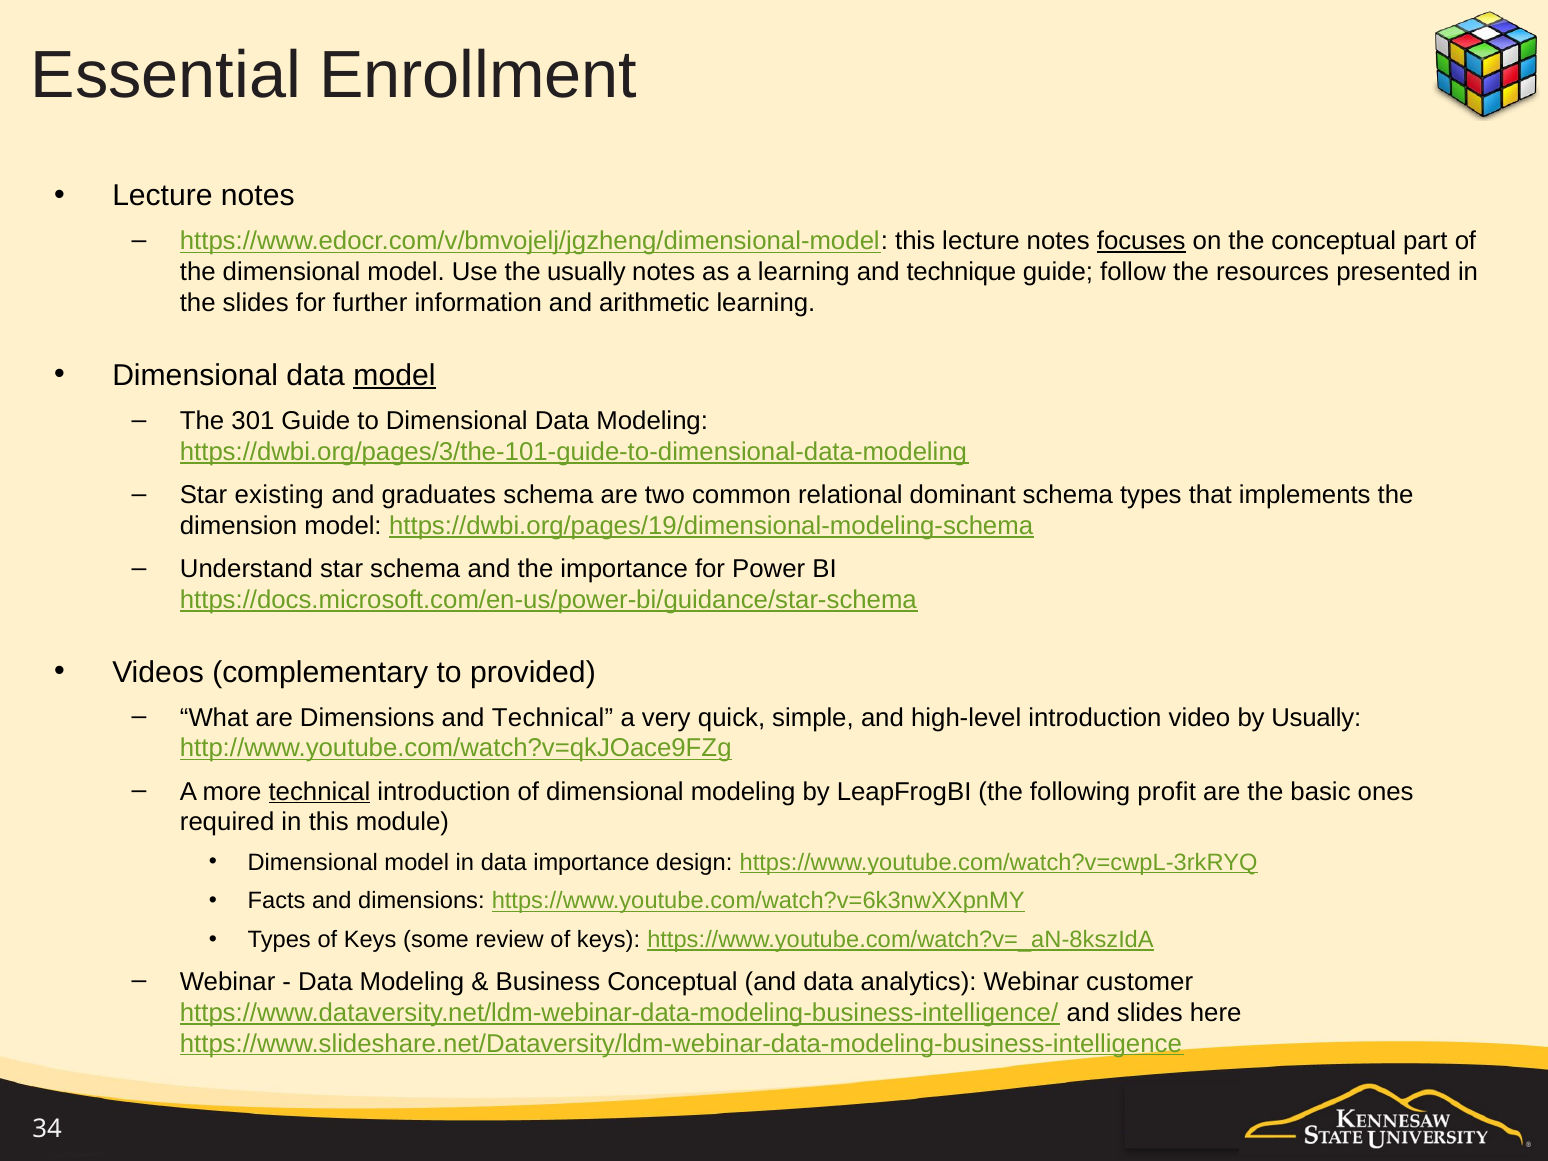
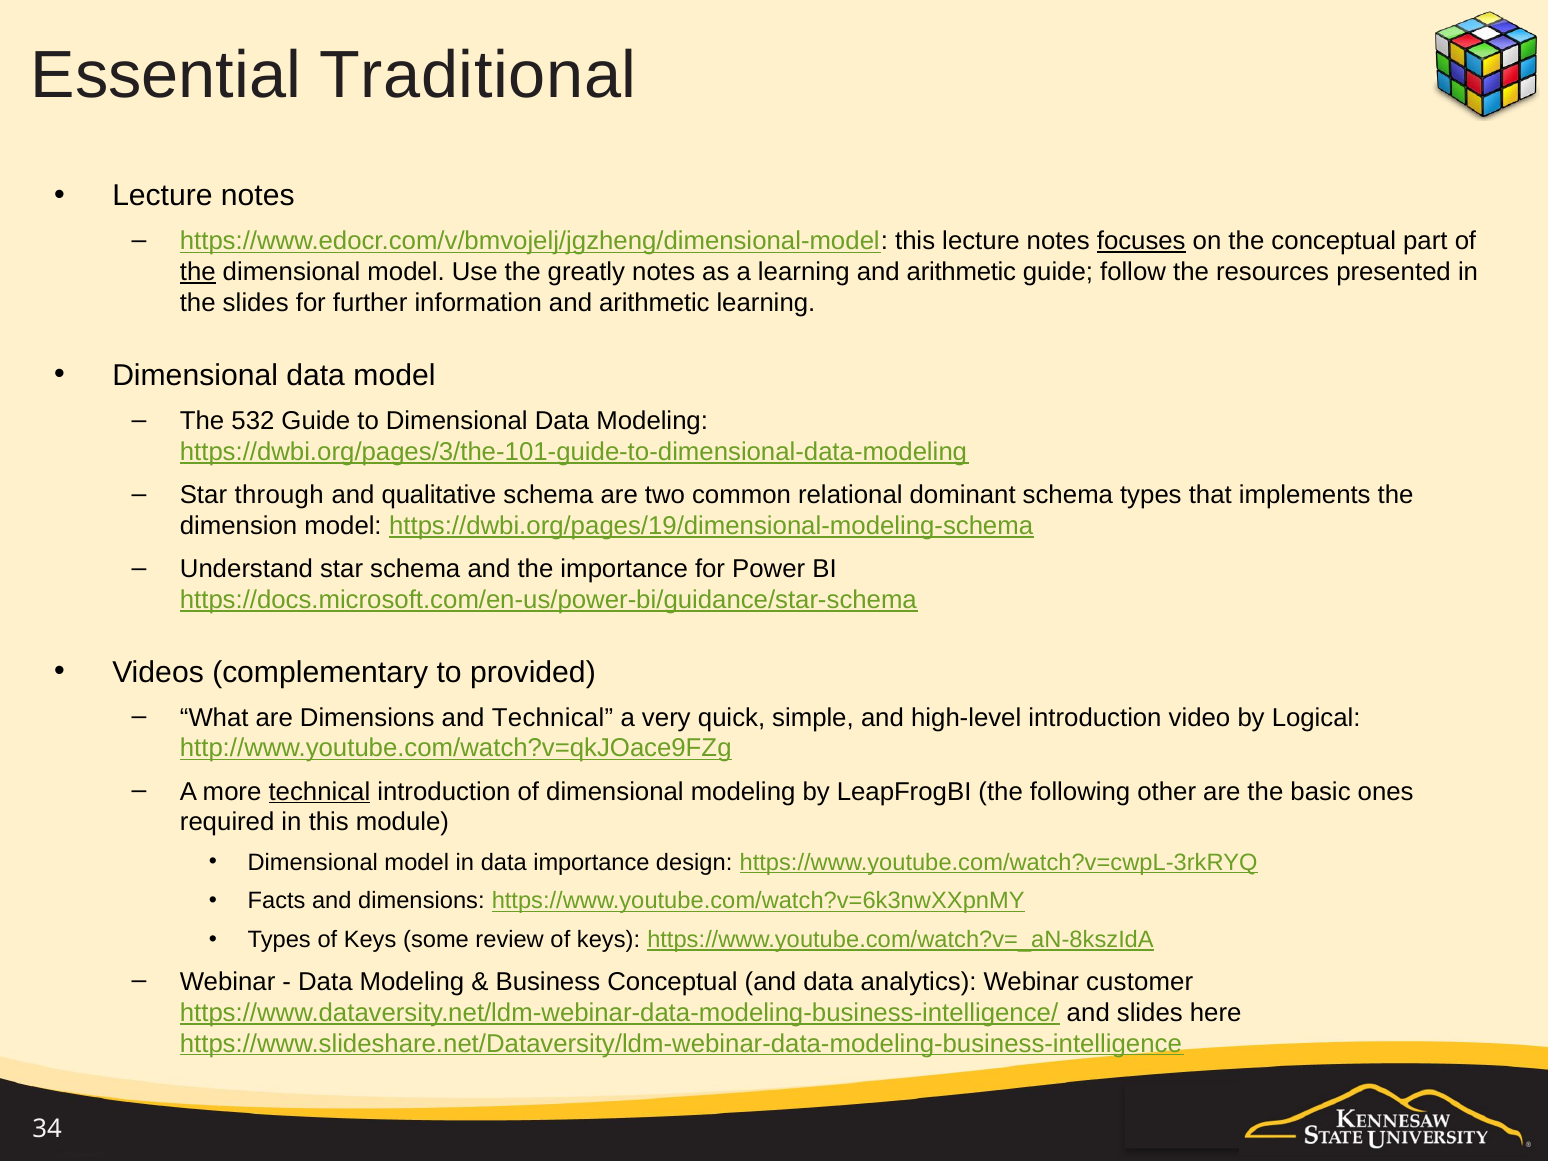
Enrollment: Enrollment -> Traditional (478, 76)
the underline: none -> present (198, 272)
the usually: usually -> greatly (586, 272)
learning and technique: technique -> arithmetic (961, 272)
model underline: present -> none (395, 375)
301: 301 -> 532 (253, 421)
existing: existing -> through (279, 495)
graduates: graduates -> qualitative (439, 495)
by Usually: Usually -> Logical (1316, 718)
profit: profit -> other (1167, 792)
